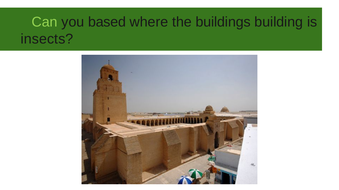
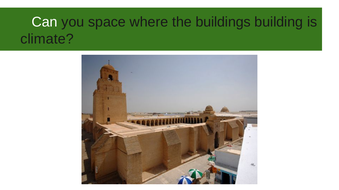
Can colour: light green -> white (45, 22)
based: based -> space (107, 22)
insects: insects -> climate (47, 39)
